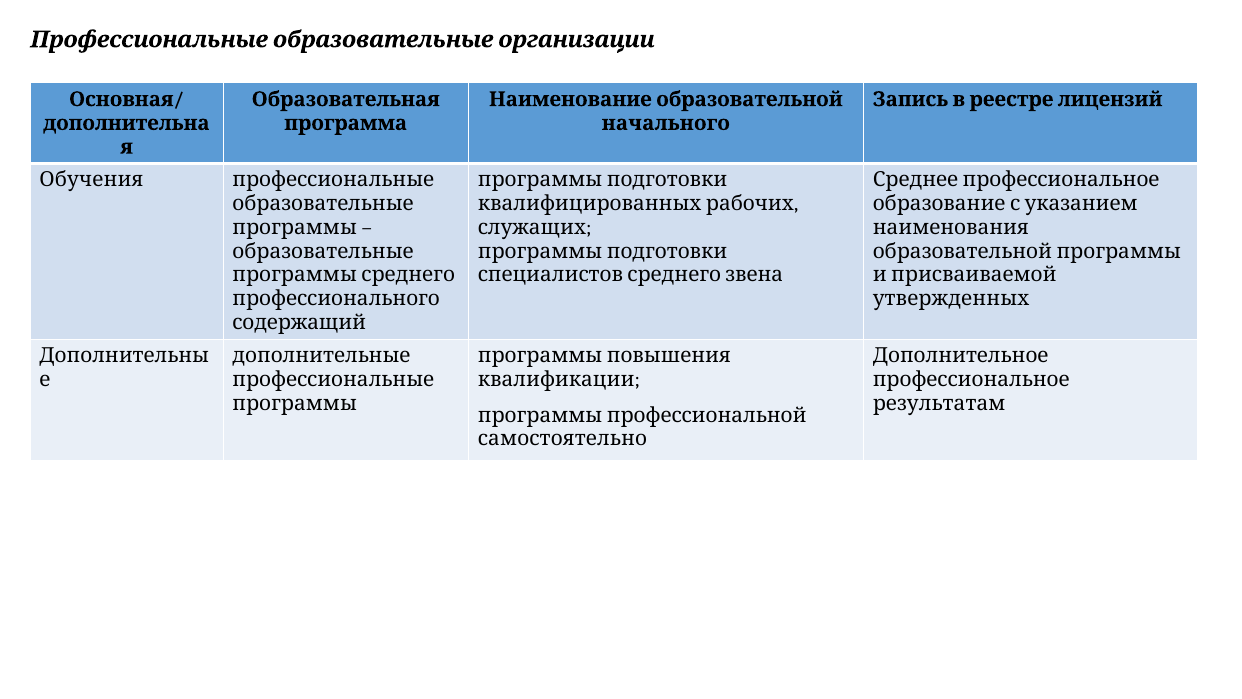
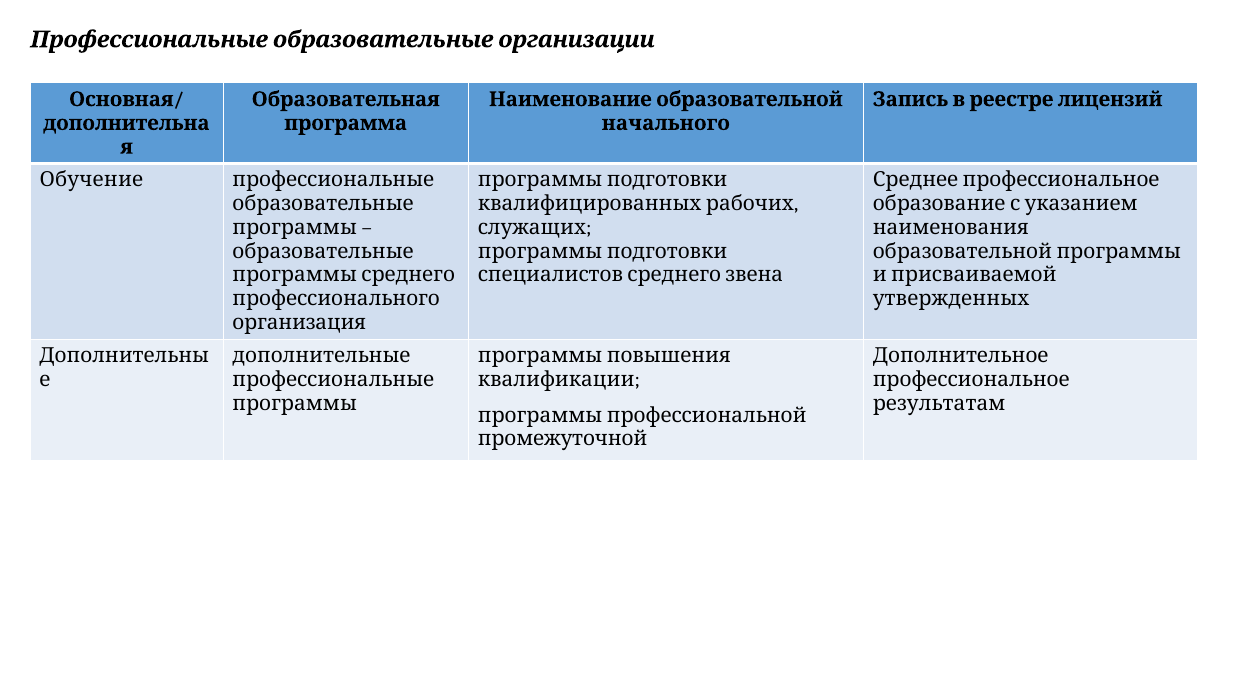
Обучения: Обучения -> Обучение (91, 180)
содержащий: содержащий -> организация (299, 322)
самостоятельно: самостоятельно -> промежуточной (563, 439)
